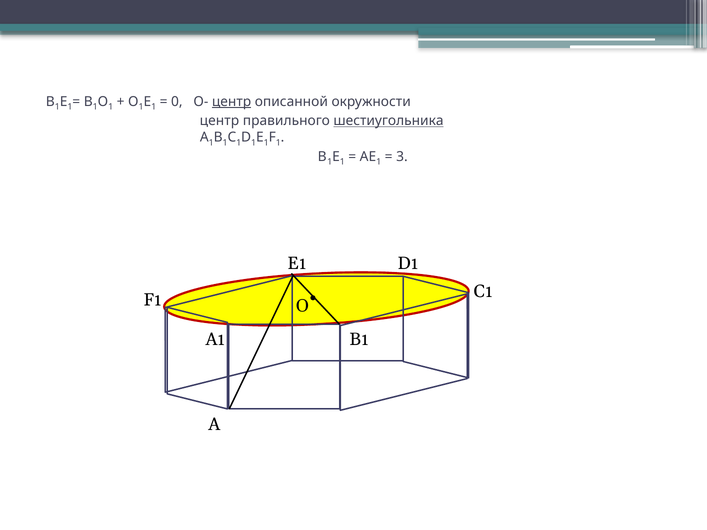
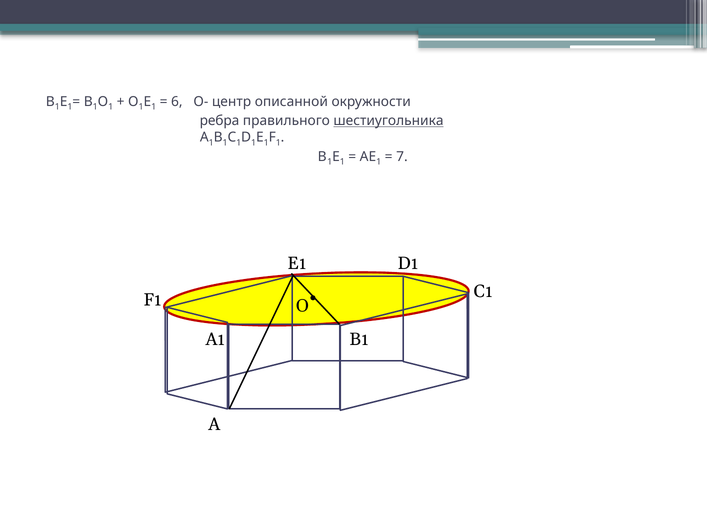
0: 0 -> 6 (177, 102)
центр underline: present -> none (232, 102)
центр: центр -> ребра (220, 121)
3: 3 -> 7 (402, 157)
